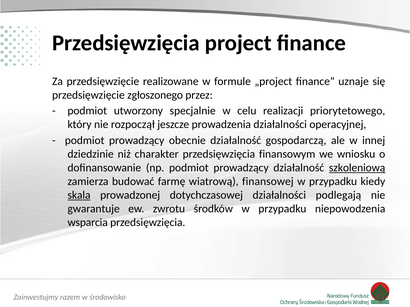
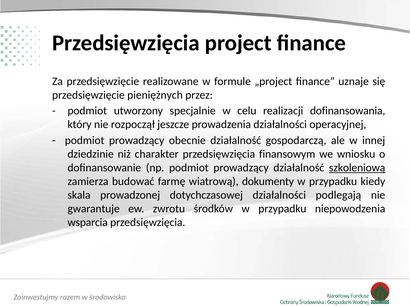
zgłoszonego: zgłoszonego -> pieniężnych (155, 95)
priorytetowego: priorytetowego -> dofinansowania (348, 111)
finansowej: finansowej -> dokumenty (268, 182)
skala underline: present -> none (79, 195)
